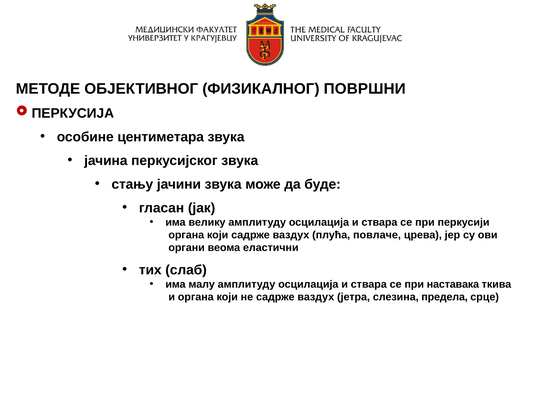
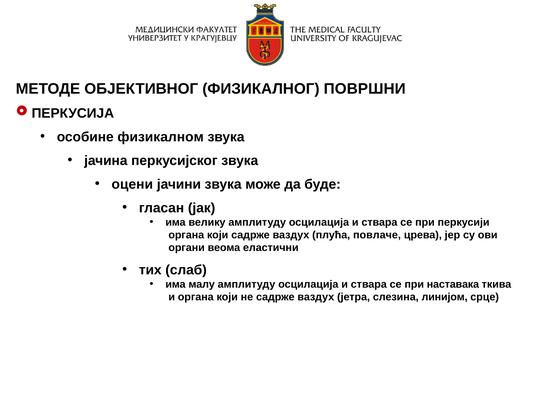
центиметара: центиметара -> физикалном (161, 137)
стању: стању -> оцени (132, 184)
предела: предела -> линијом (445, 297)
